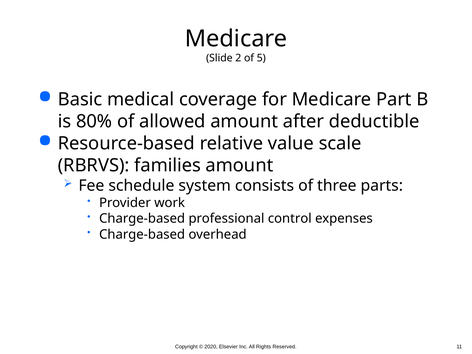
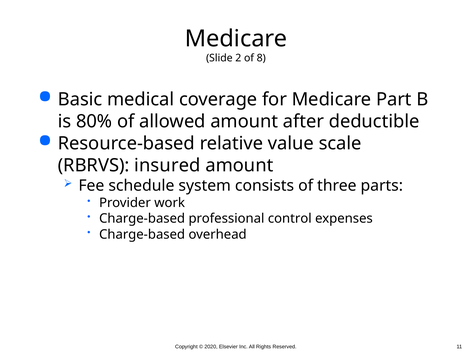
5: 5 -> 8 (261, 58)
families: families -> insured (167, 166)
